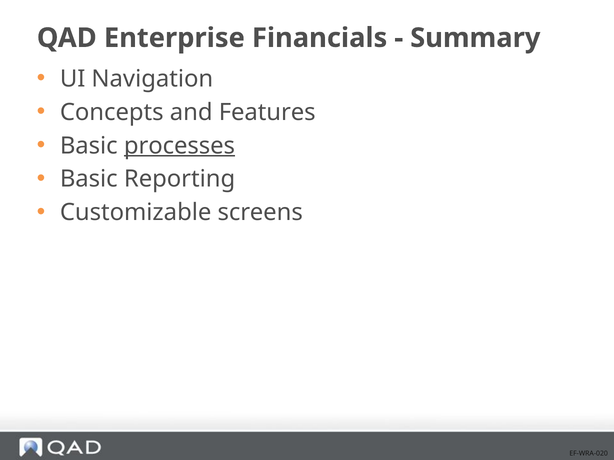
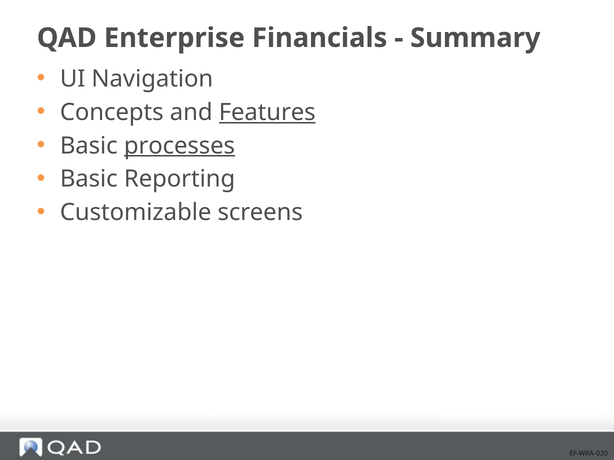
Features underline: none -> present (267, 112)
